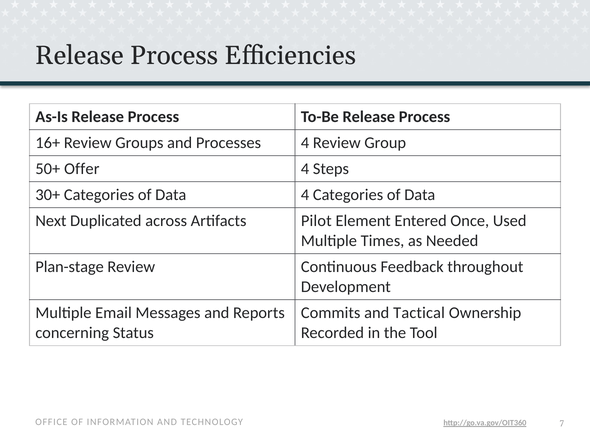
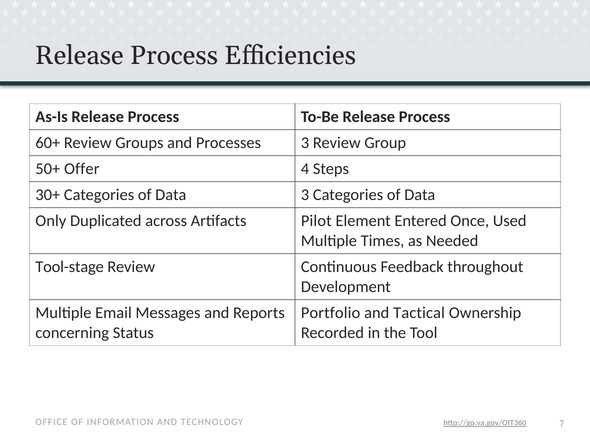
16+: 16+ -> 60+ (48, 143)
Processes 4: 4 -> 3 (305, 143)
Data 4: 4 -> 3 (305, 195)
Next: Next -> Only (51, 221)
Plan-stage: Plan-stage -> Tool-stage (70, 267)
Commits: Commits -> Portfolio (331, 313)
